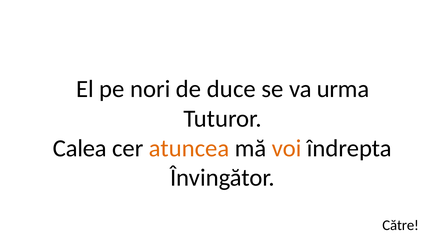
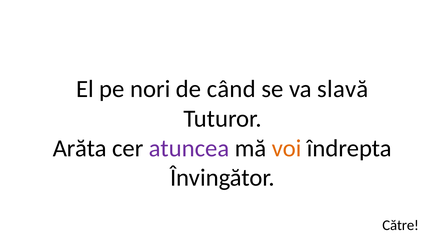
duce: duce -> când (231, 89)
urma: urma -> slavă (343, 89)
Calea: Calea -> Arăta (80, 148)
atuncea colour: orange -> purple (189, 148)
